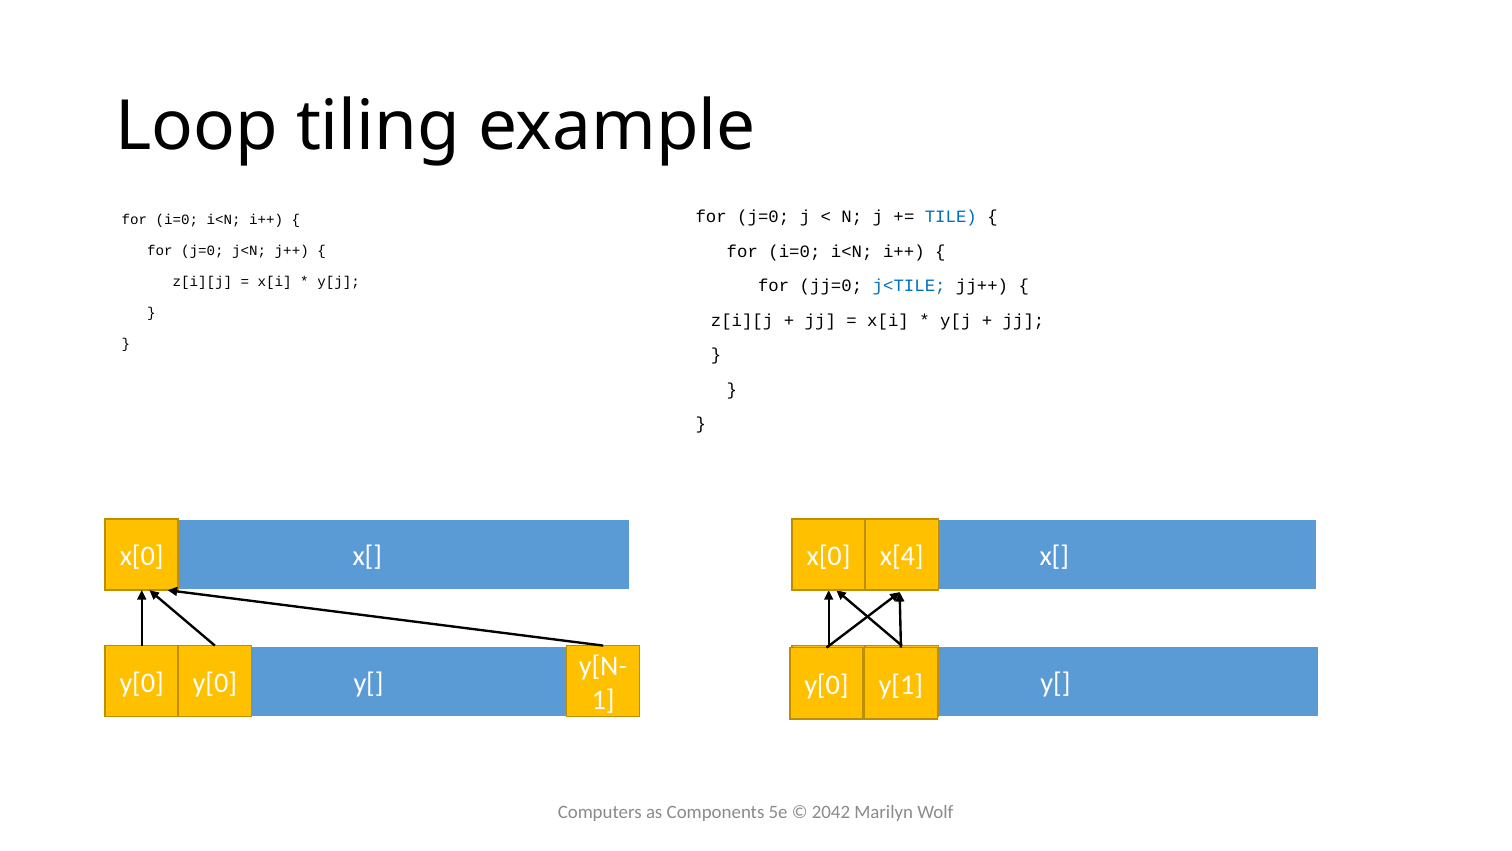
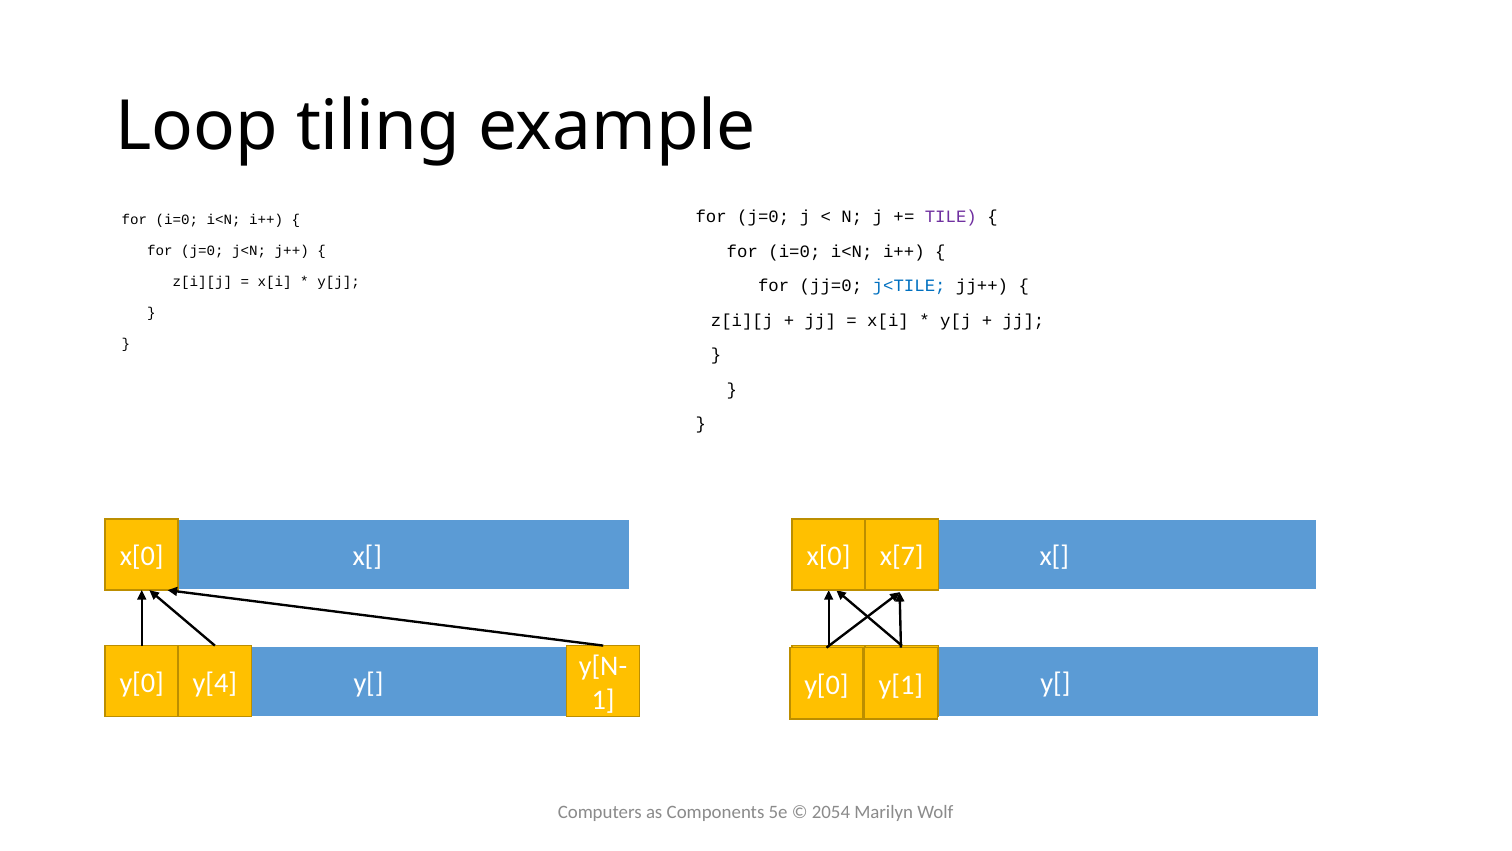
TILE colour: blue -> purple (951, 217)
x[4: x[4 -> x[7 (902, 556)
y[0 y[0: y[0 -> y[4 (215, 683)
2042: 2042 -> 2054 (831, 812)
